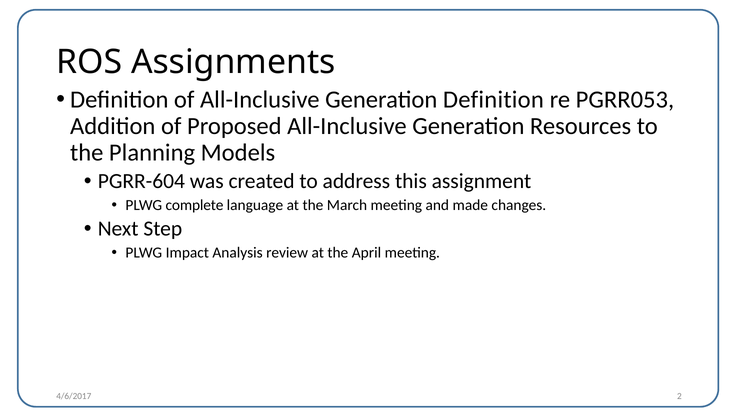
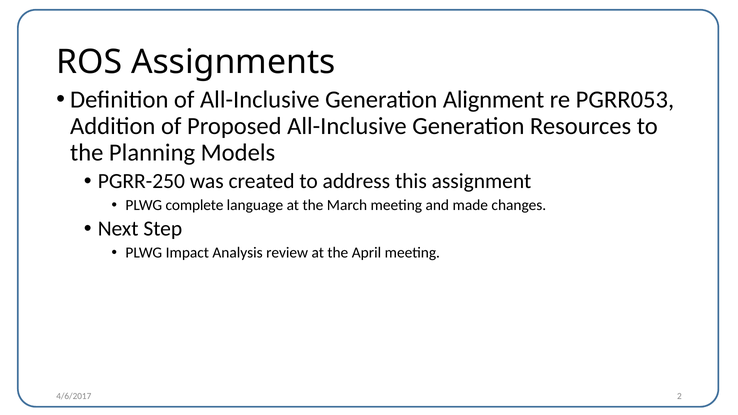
Generation Definition: Definition -> Alignment (494, 99)
PGRR-604: PGRR-604 -> PGRR-250 (141, 181)
